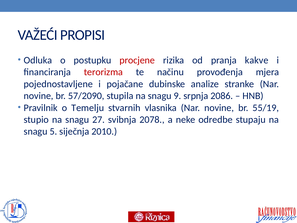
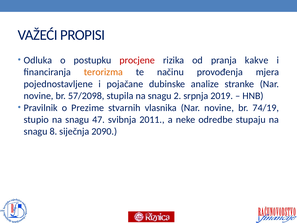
terorizma colour: red -> orange (103, 72)
57/2090: 57/2090 -> 57/2098 (86, 96)
9: 9 -> 2 (177, 96)
2086: 2086 -> 2019 (222, 96)
Temelju: Temelju -> Prezime (88, 108)
55/19: 55/19 -> 74/19 (266, 108)
27: 27 -> 47 (99, 119)
2078: 2078 -> 2011 (152, 119)
5: 5 -> 8 (53, 131)
2010: 2010 -> 2090 (104, 131)
